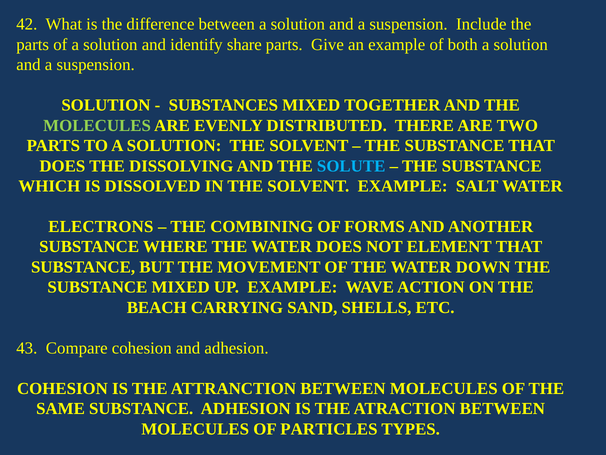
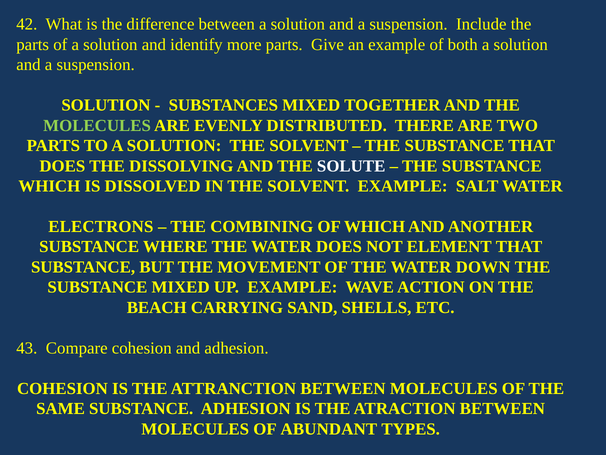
share: share -> more (244, 45)
SOLUTE colour: light blue -> white (351, 166)
OF FORMS: FORMS -> WHICH (375, 226)
PARTICLES: PARTICLES -> ABUNDANT (329, 429)
